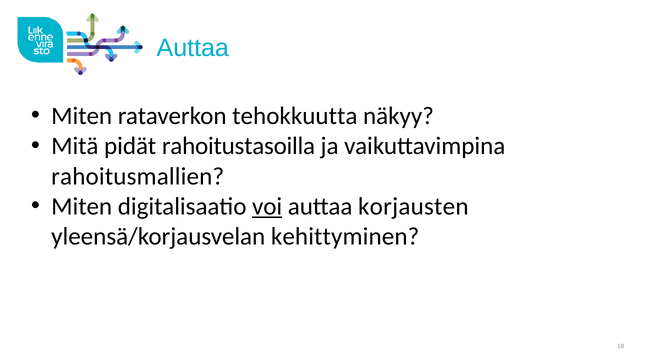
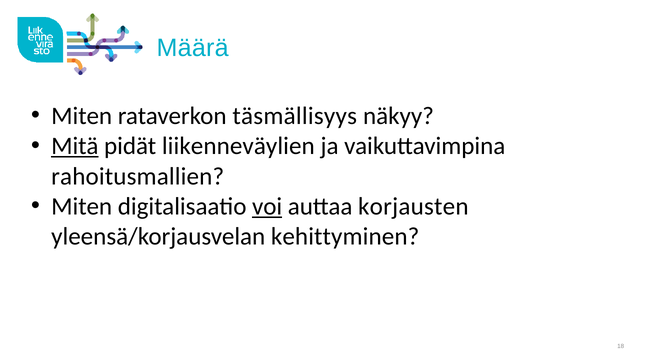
Auttaa: Auttaa -> Määrä (193, 48)
tehokkuutta: tehokkuutta -> täsmällisyys (295, 116)
Mitä underline: none -> present (75, 146)
rahoitustasoilla: rahoitustasoilla -> liikenneväylien (238, 146)
